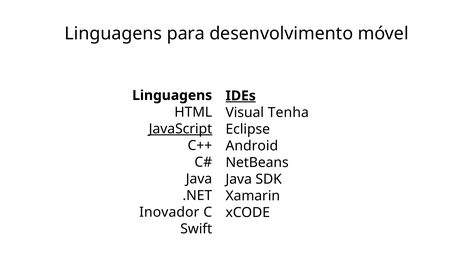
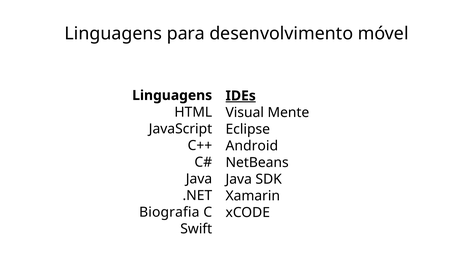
Tenha: Tenha -> Mente (288, 112)
JavaScript underline: present -> none (180, 129)
Inovador: Inovador -> Biografia (169, 212)
